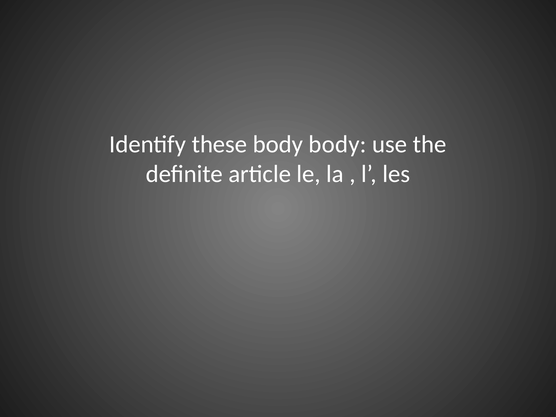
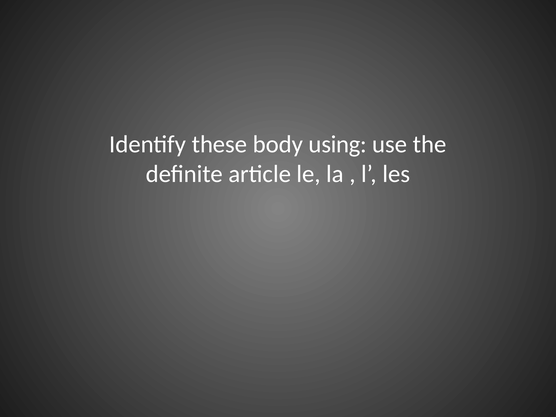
body body: body -> using (338, 144)
